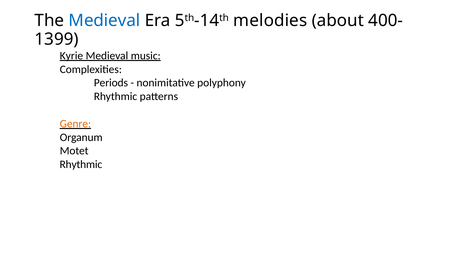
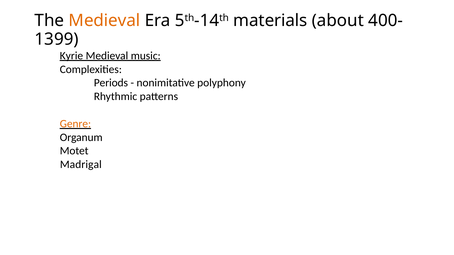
Medieval colour: blue -> orange (104, 21)
melodies: melodies -> materials (270, 21)
Rhythmic: Rhythmic -> Madrigal (81, 165)
